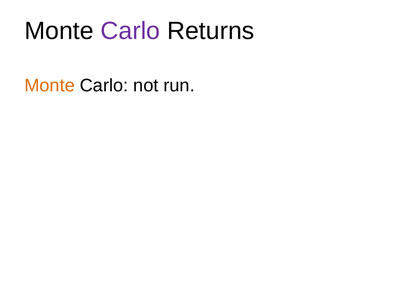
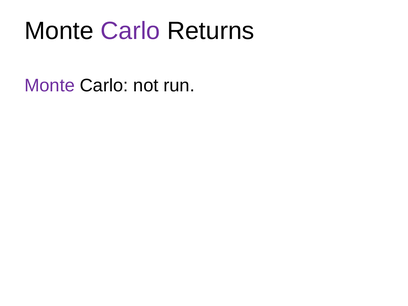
Monte colour: orange -> purple (50, 86)
